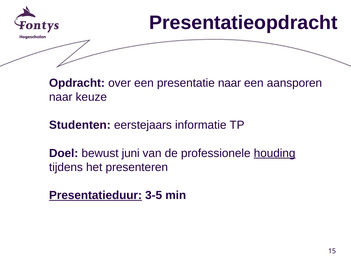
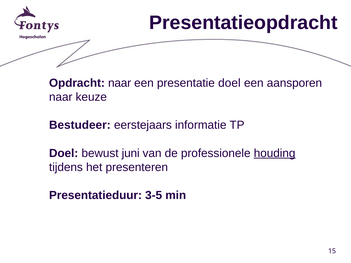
Opdracht over: over -> naar (120, 83)
presentatie naar: naar -> doel (229, 83)
Studenten: Studenten -> Bestudeer (80, 125)
Presentatieduur underline: present -> none (95, 195)
